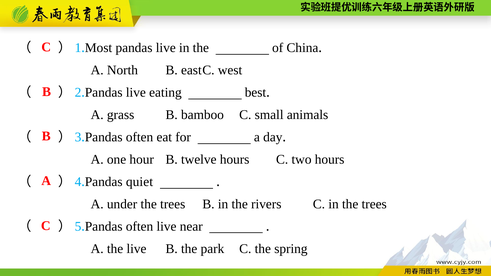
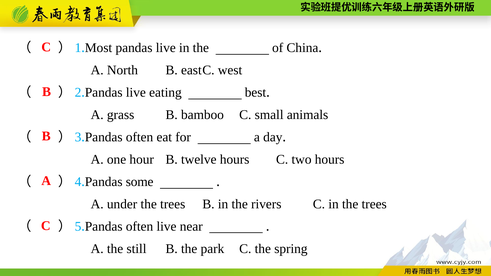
quiet: quiet -> some (140, 182)
the live: live -> still (136, 249)
